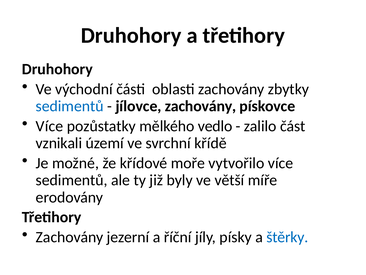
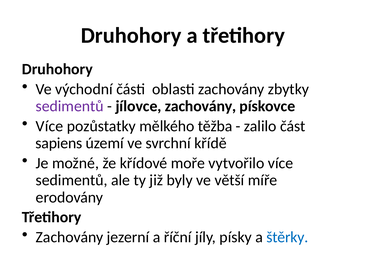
sedimentů colour: blue -> purple (70, 106)
vedlo: vedlo -> těžba (215, 126)
vznikali: vznikali -> sapiens (59, 143)
